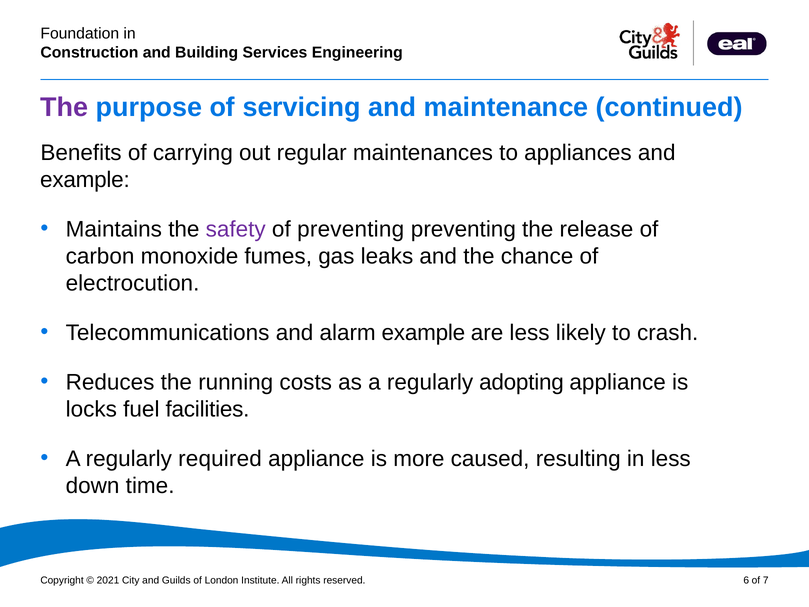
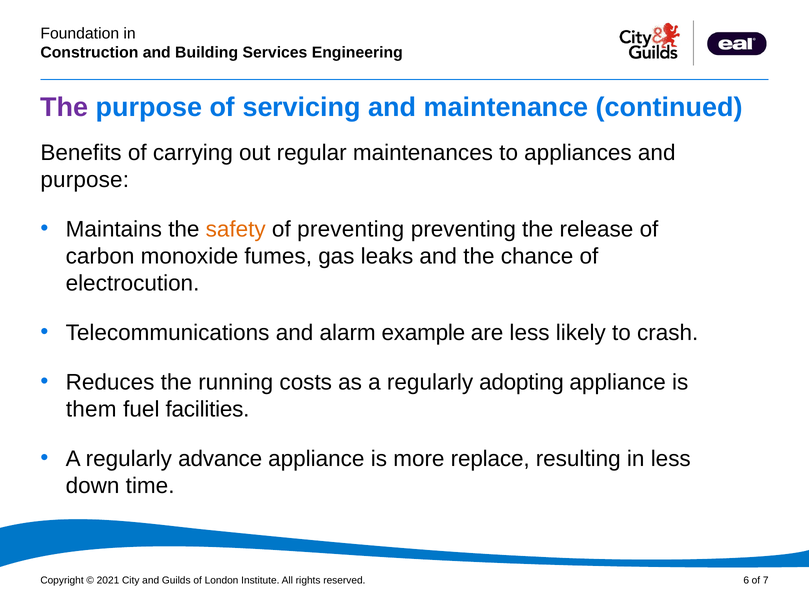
example: example -> purpose (85, 180)
safety colour: purple -> orange (236, 229)
locks: locks -> them (91, 409)
required: required -> advance (220, 459)
caused: caused -> replace (490, 459)
